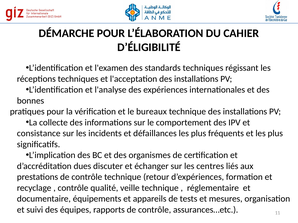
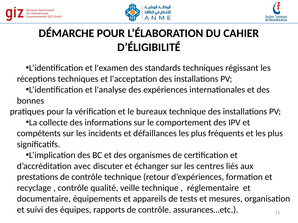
consistance: consistance -> compétents (39, 134)
dues: dues -> avec (82, 166)
